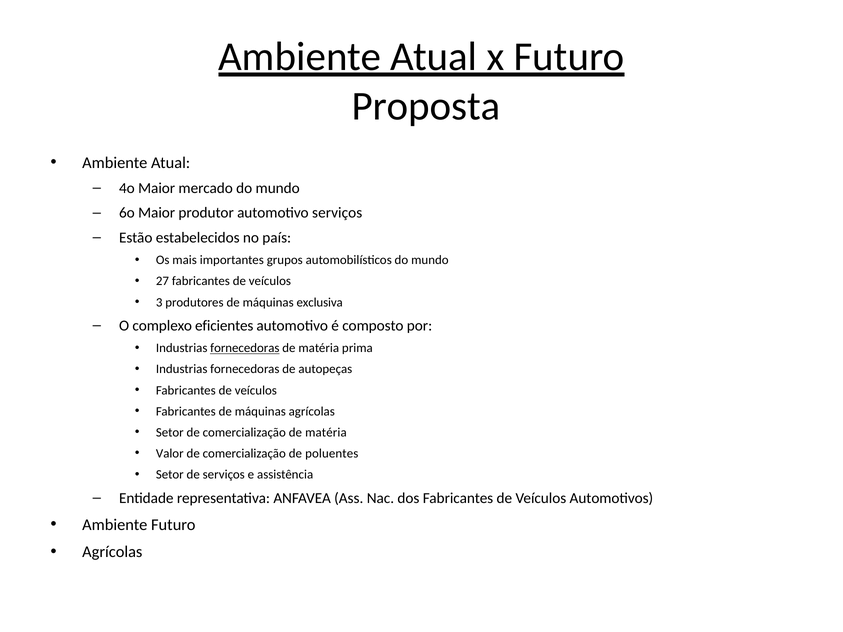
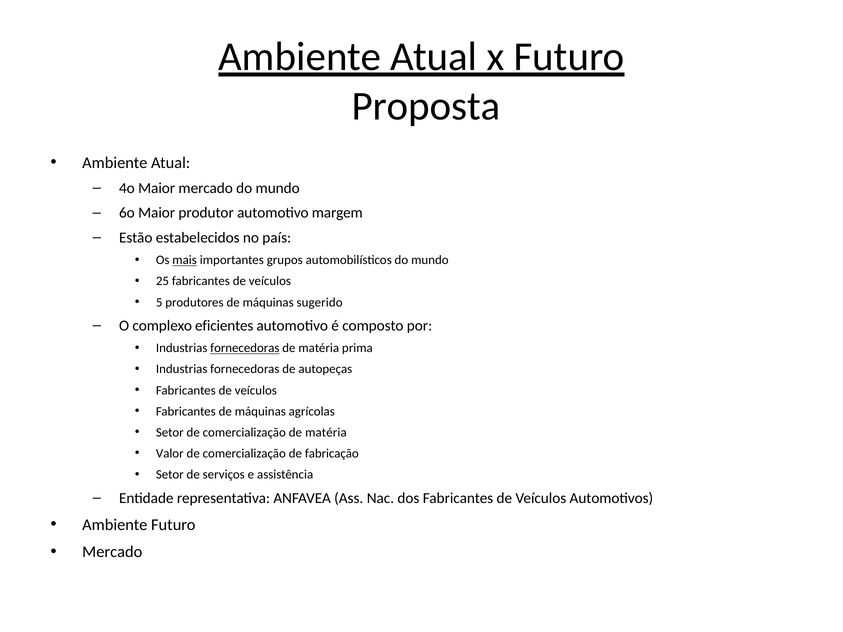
automotivo serviços: serviços -> margem (337, 213)
mais underline: none -> present (185, 260)
27: 27 -> 25 (162, 281)
3: 3 -> 5 (159, 302)
exclusiva: exclusiva -> sugerido (320, 302)
poluentes: poluentes -> fabricação (332, 454)
Agrícolas: Agrícolas -> Mercado (112, 552)
